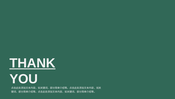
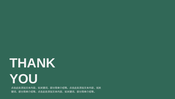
THANK underline: present -> none (32, 63)
